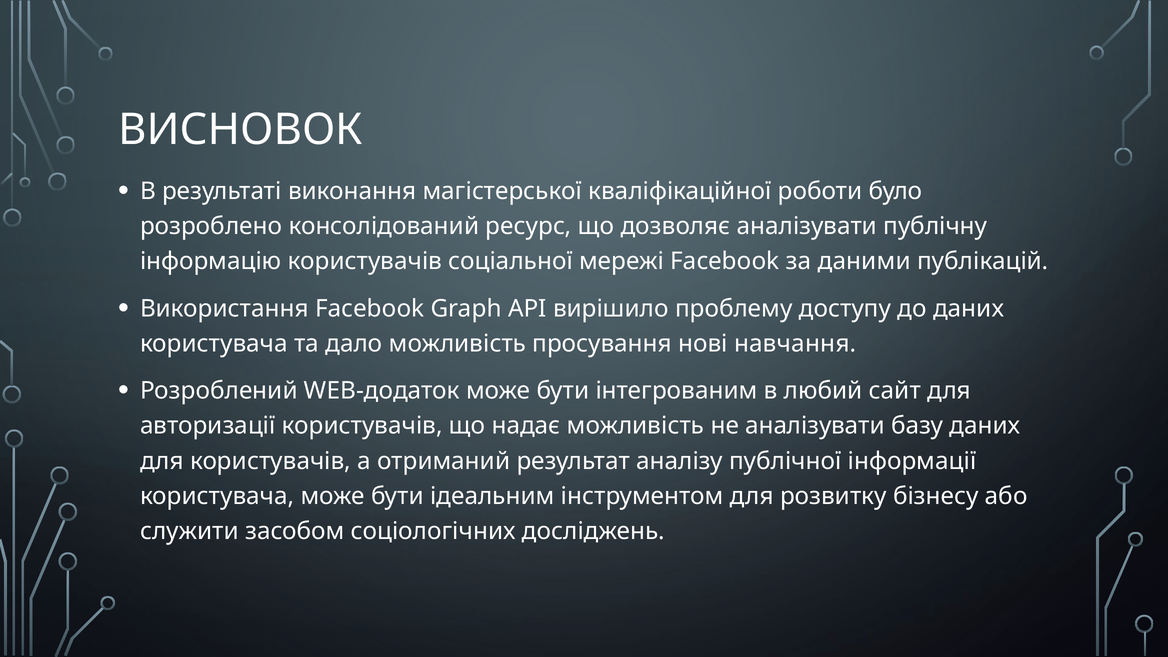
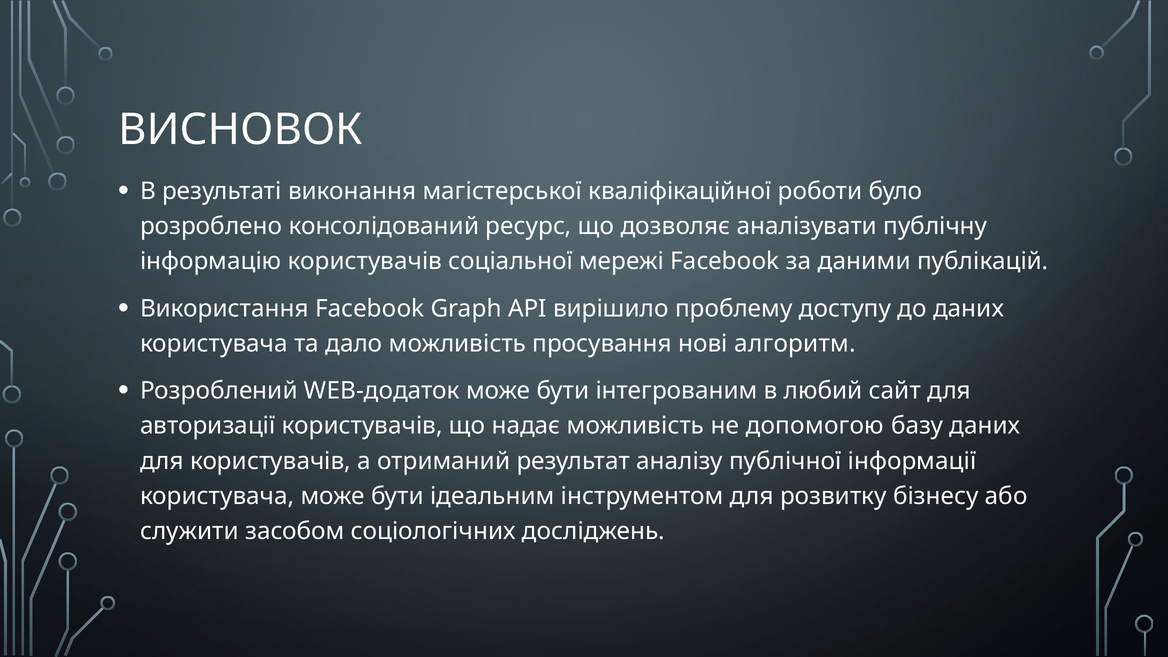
навчання: навчання -> алгоритм (795, 344)
не аналізувати: аналізувати -> допомогою (815, 426)
